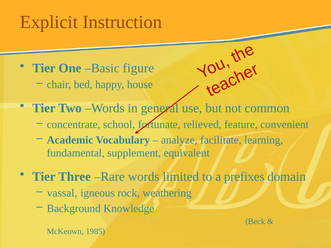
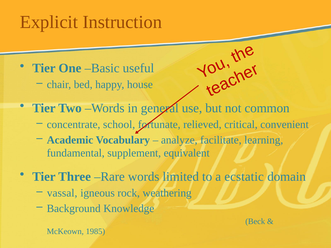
figure: figure -> useful (138, 68)
feature: feature -> critical (241, 125)
prefixes: prefixes -> ecstatic (244, 177)
